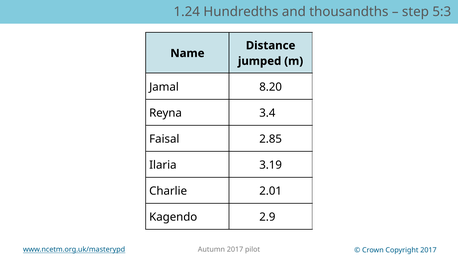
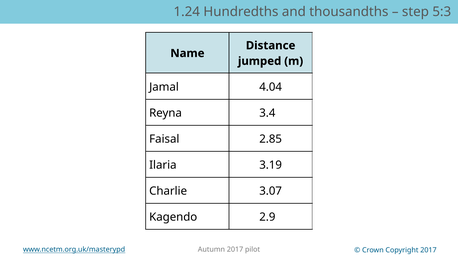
8.20: 8.20 -> 4.04 (271, 87)
2.01: 2.01 -> 3.07 (271, 191)
